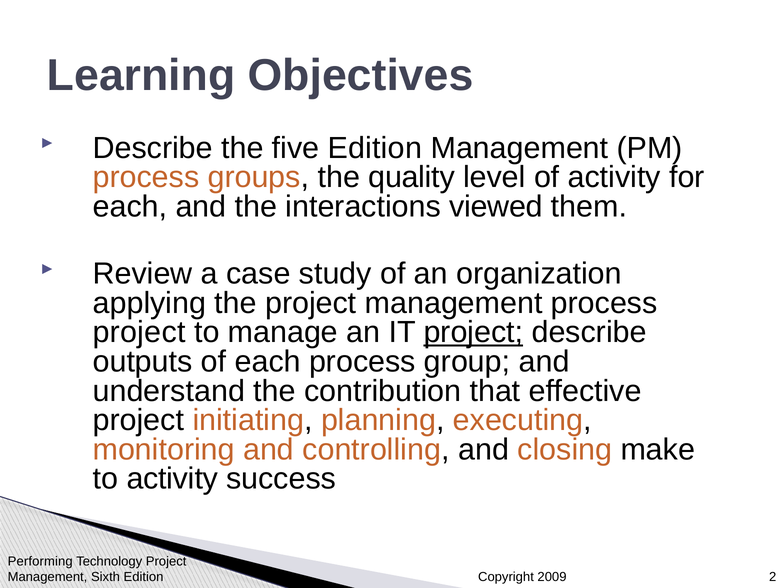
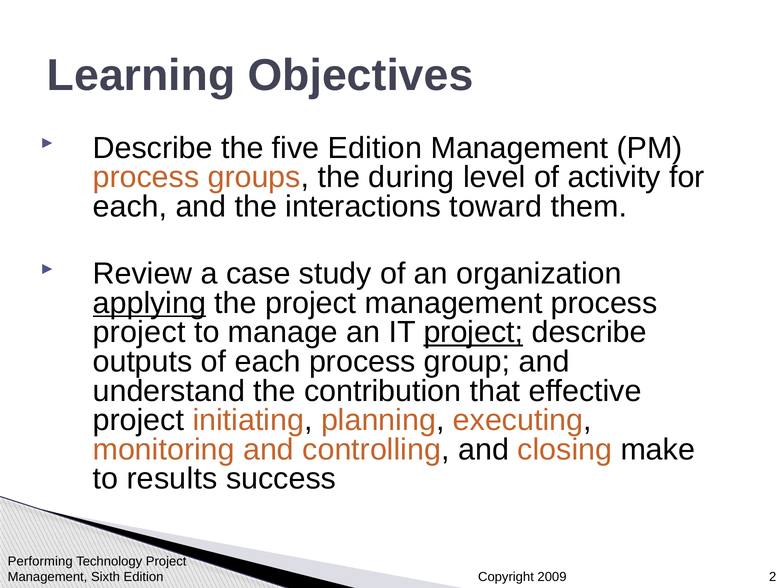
quality: quality -> during (411, 177)
viewed: viewed -> toward (496, 207)
applying underline: none -> present (149, 303)
to activity: activity -> results (172, 479)
